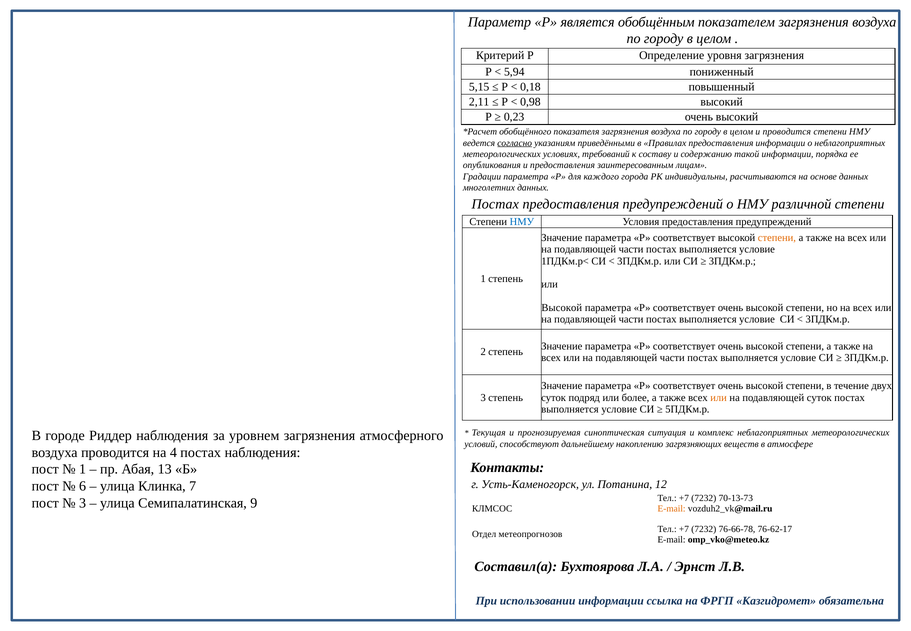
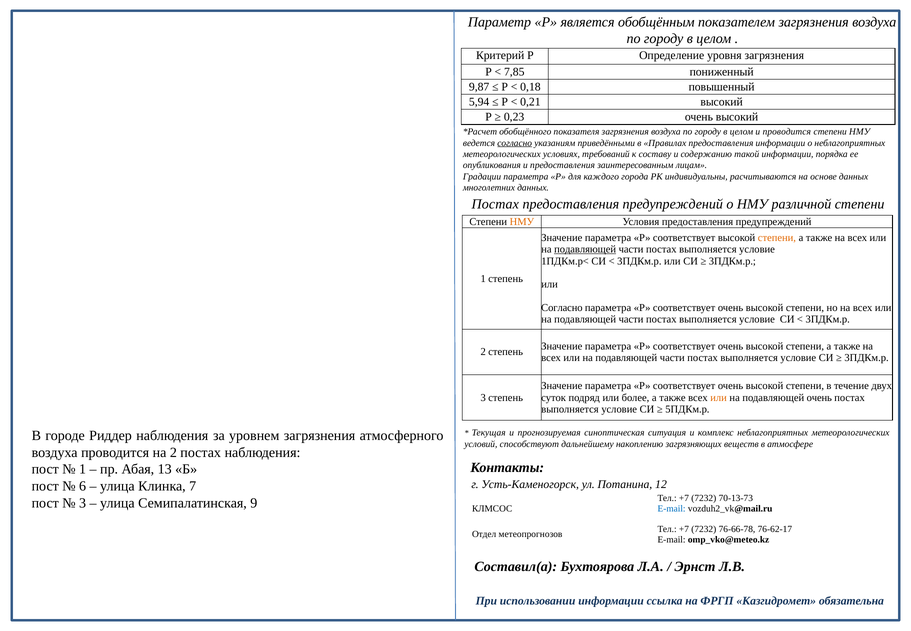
5,94: 5,94 -> 7,85 (514, 72)
5,15: 5,15 -> 9,87 (479, 87)
2,11: 2,11 -> 5,94 (479, 102)
0,98: 0,98 -> 0,21 (530, 102)
НМУ colour: blue -> orange (522, 221)
подавляющей underline: none -> present (585, 249)
Высокой: Высокой -> Согласно (562, 308)
подавляющей суток: суток -> очень (819, 397)
на 4: 4 -> 2 (173, 452)
E-mail colour: orange -> blue (672, 508)
